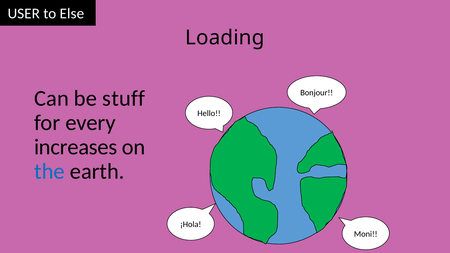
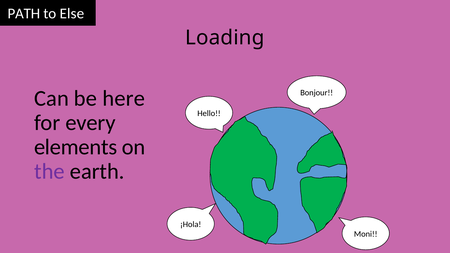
USER: USER -> PATH (24, 14)
stuff: stuff -> here (124, 98)
increases: increases -> elements (76, 147)
the colour: blue -> purple (50, 171)
